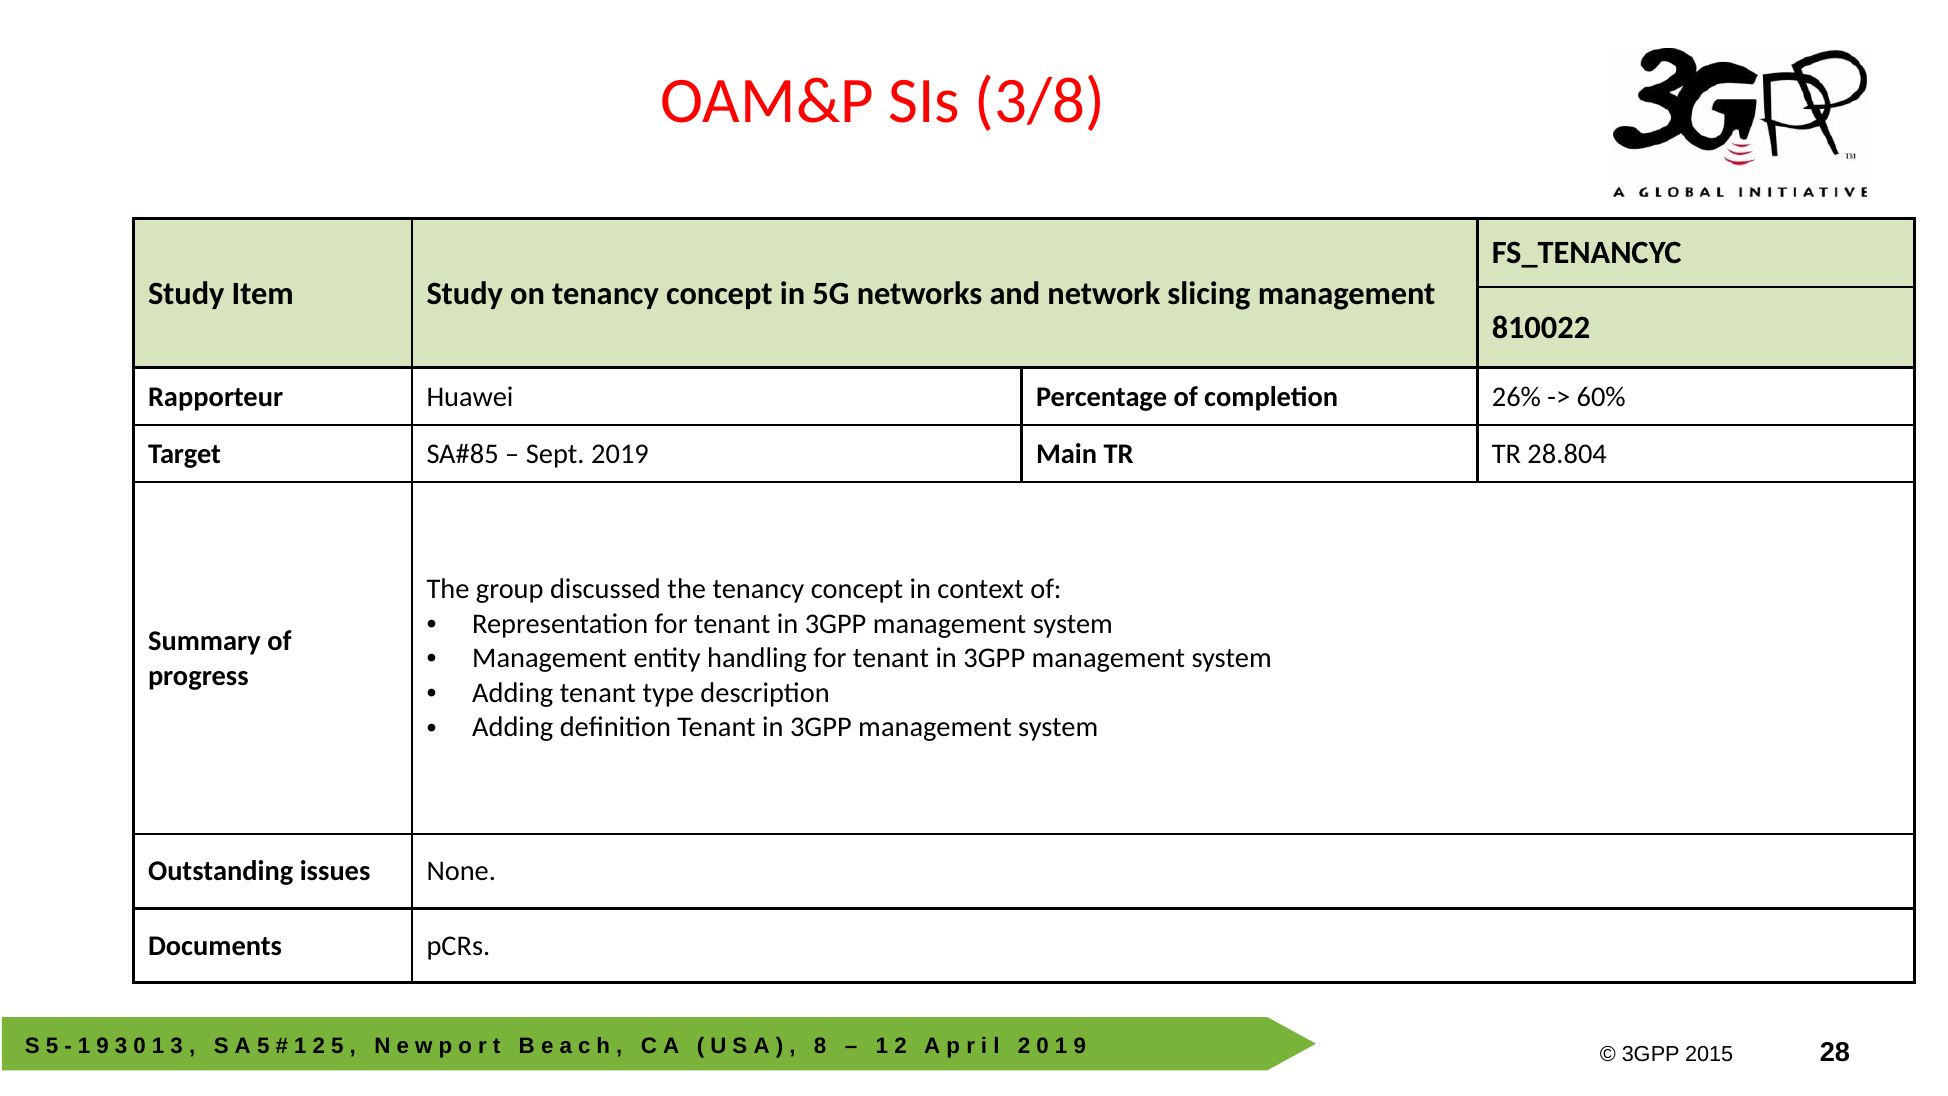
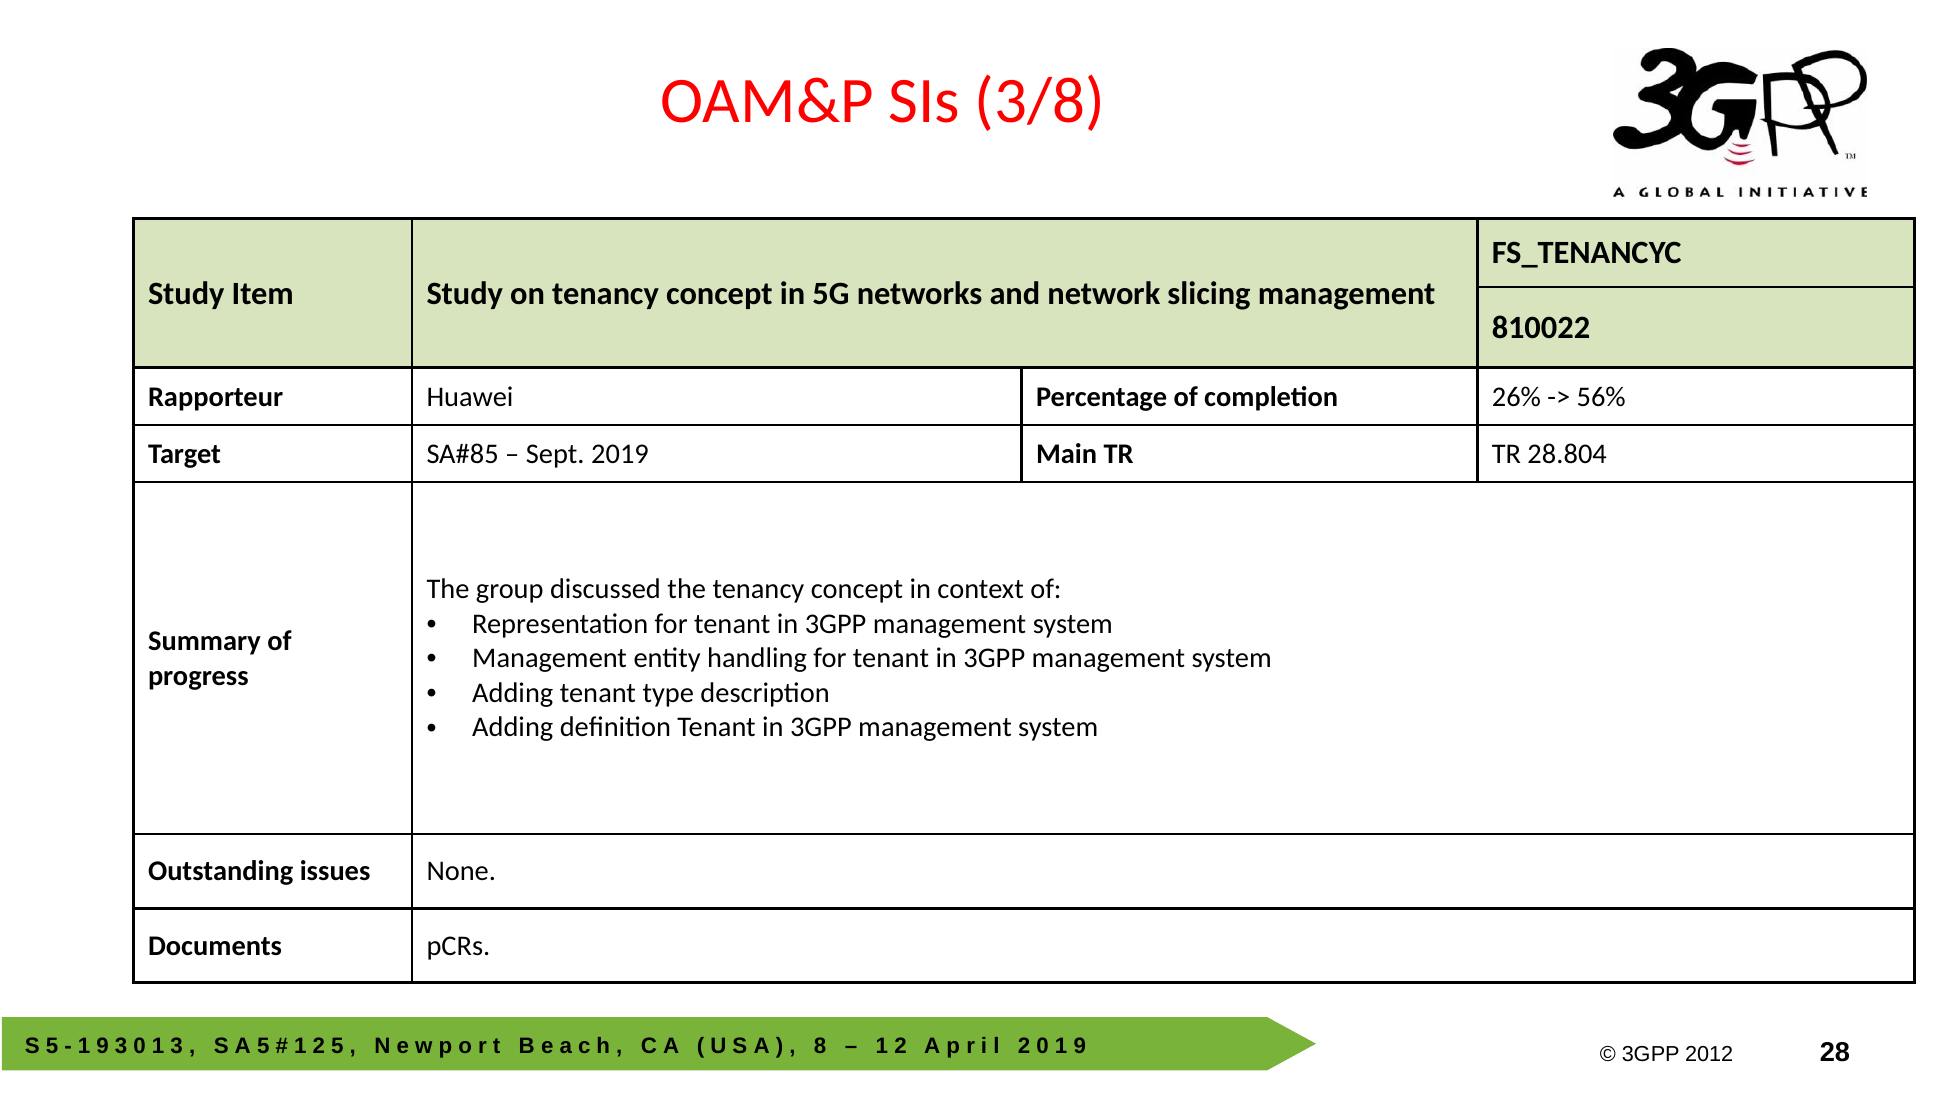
60%: 60% -> 56% (1601, 397)
2015: 2015 -> 2012 (1709, 1054)
